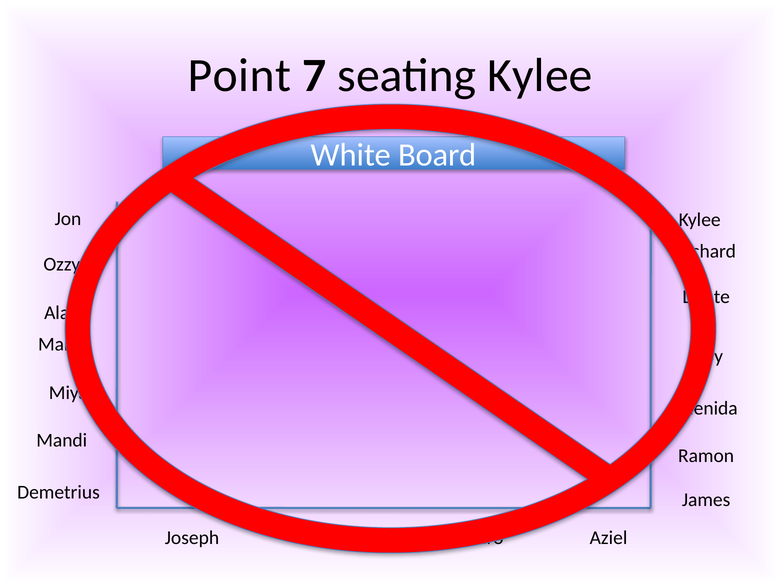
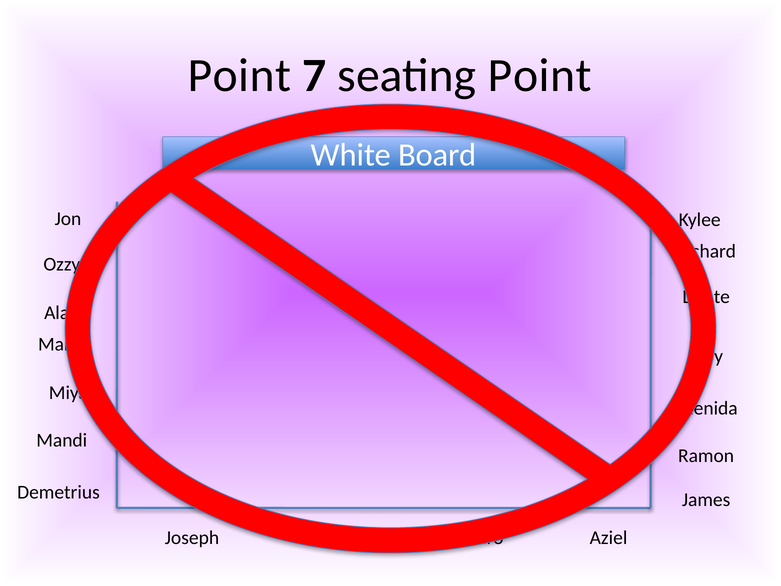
seating Kylee: Kylee -> Point (540, 76)
